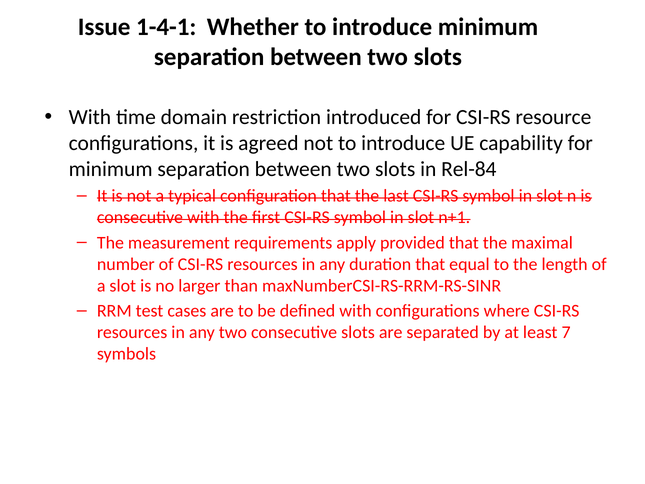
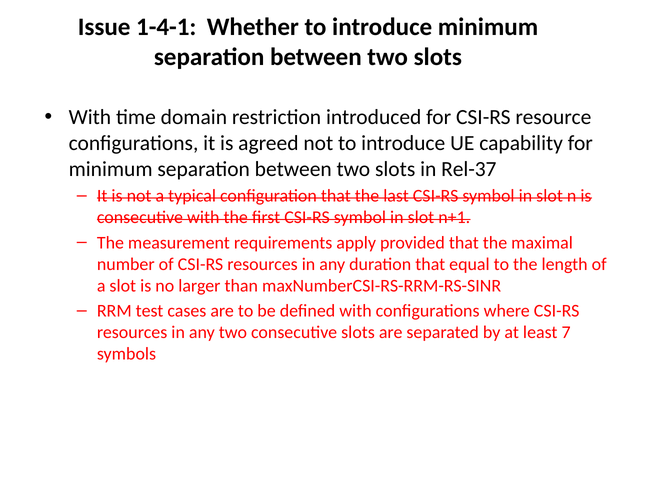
Rel-84: Rel-84 -> Rel-37 (469, 169)
